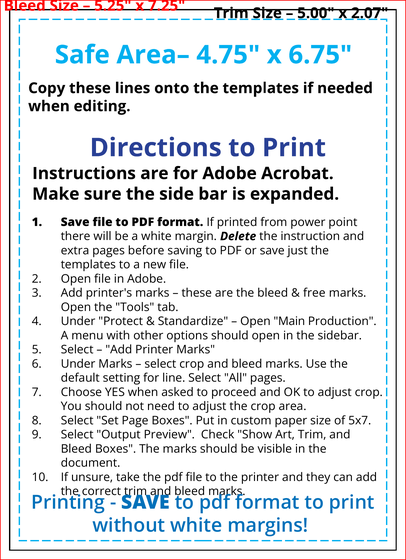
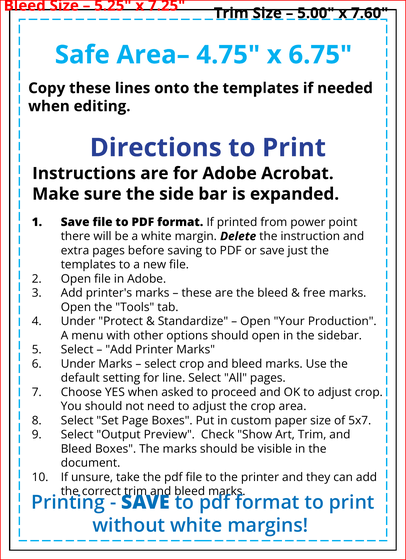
2.07: 2.07 -> 7.60 (370, 13)
Main: Main -> Your (289, 322)
